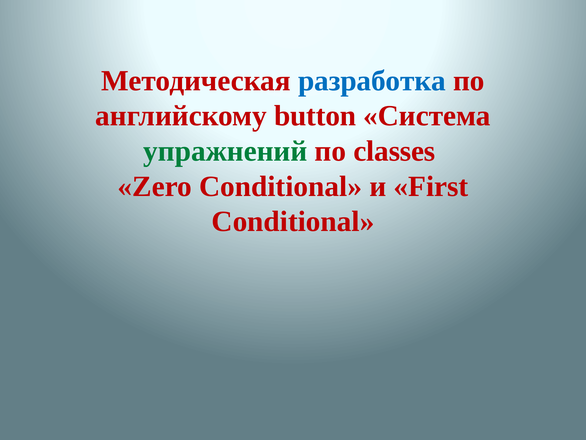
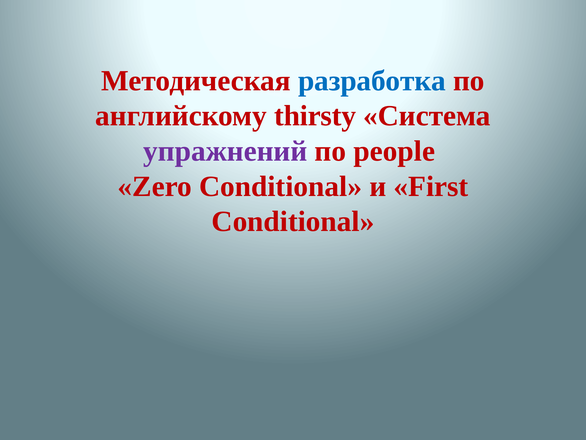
button: button -> thirsty (315, 116)
упражнений colour: green -> purple (225, 151)
classes: classes -> people (394, 151)
